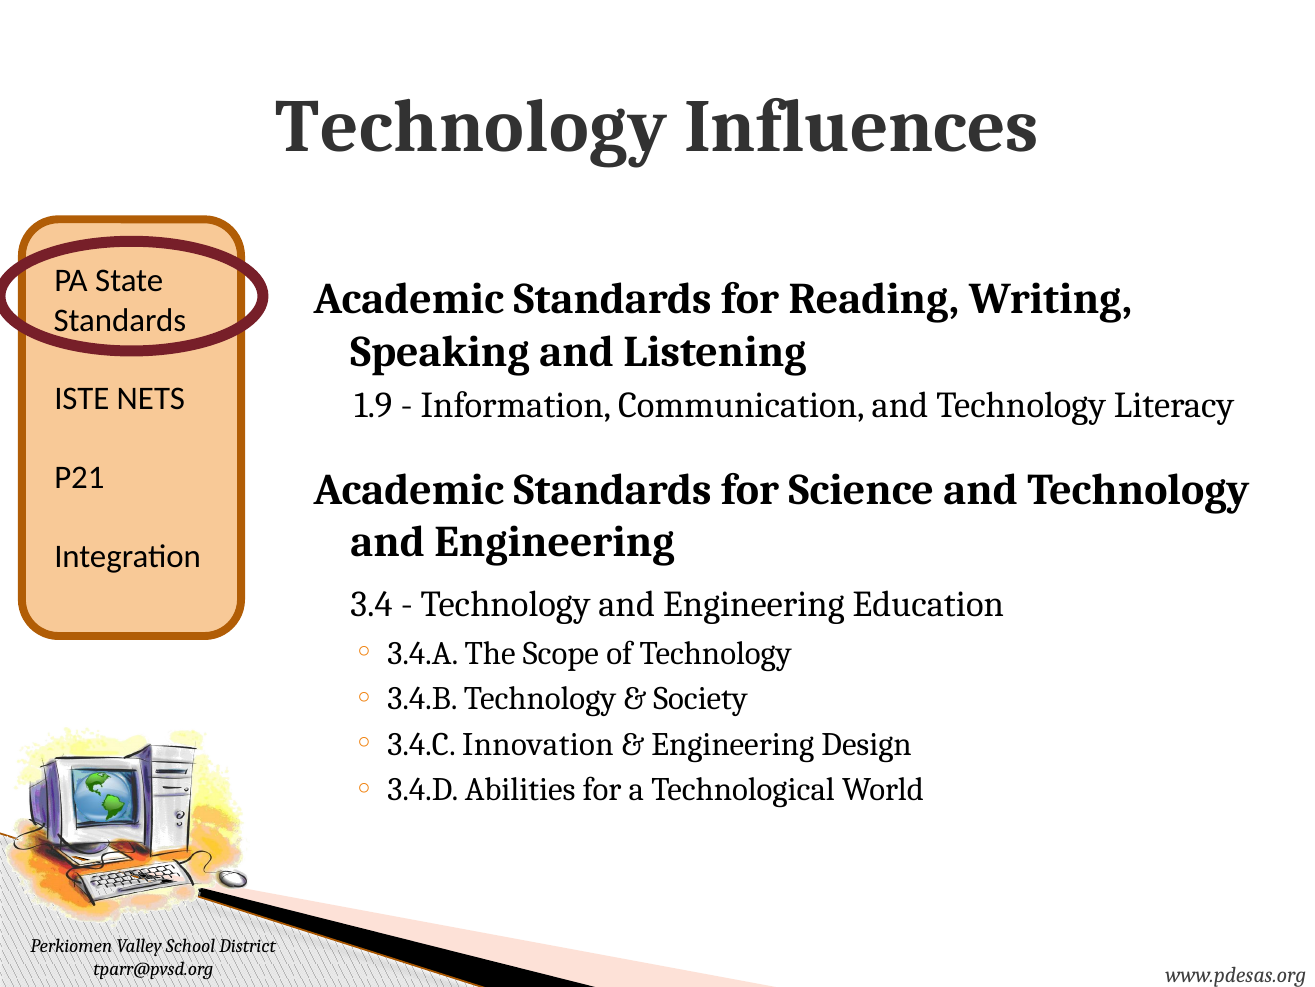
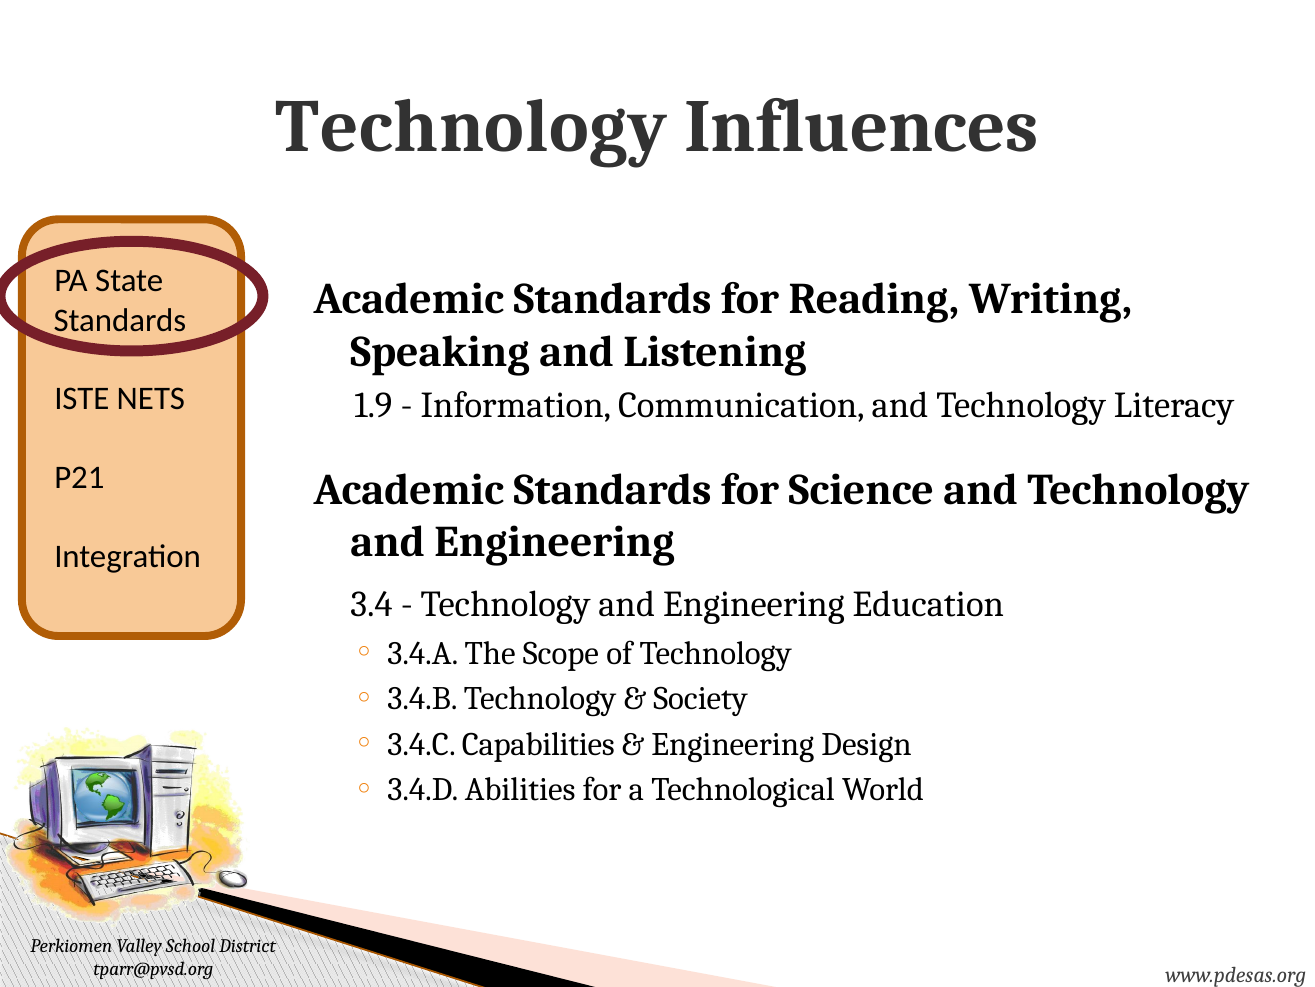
Innovation: Innovation -> Capabilities (538, 744)
